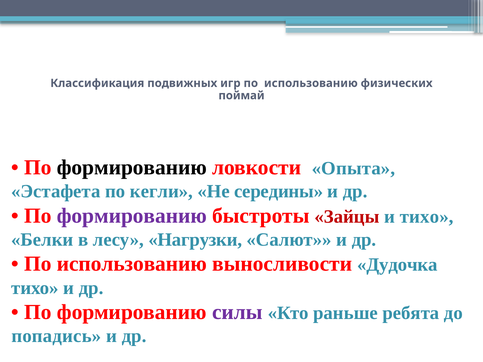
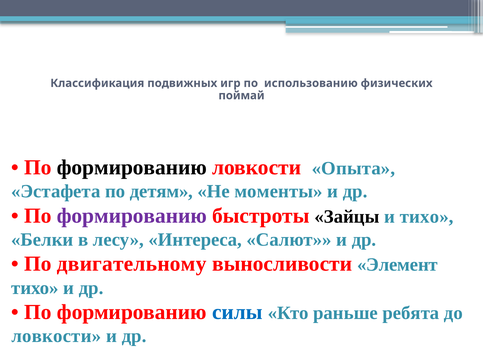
кегли: кегли -> детям (161, 191)
середины: середины -> моменты (278, 191)
Зайцы colour: red -> black (347, 217)
Нагрузки: Нагрузки -> Интереса (195, 240)
использованию: использованию -> двигательному (132, 264)
Дудочка: Дудочка -> Элемент (397, 265)
силы colour: purple -> blue (237, 312)
попадись: попадись -> ловкости (56, 336)
